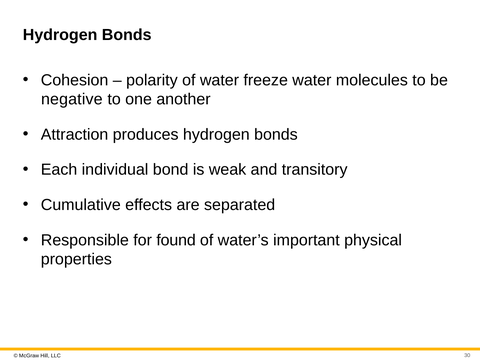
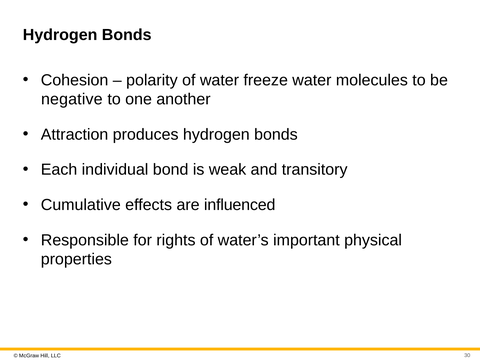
separated: separated -> influenced (240, 205)
found: found -> rights (176, 240)
